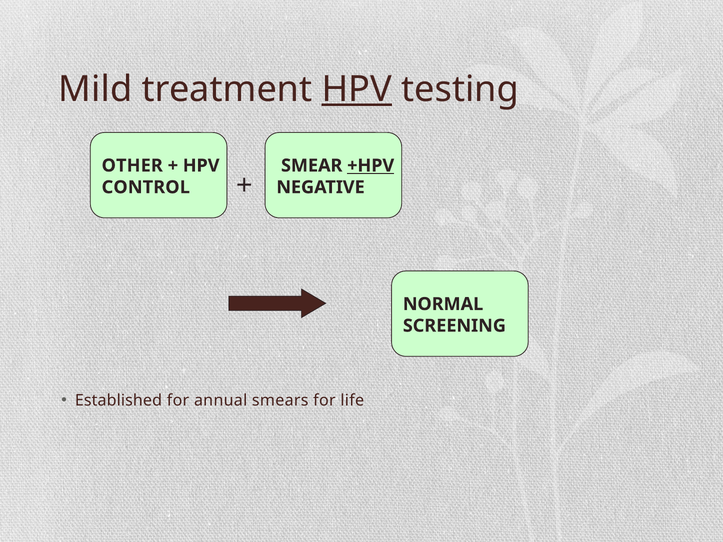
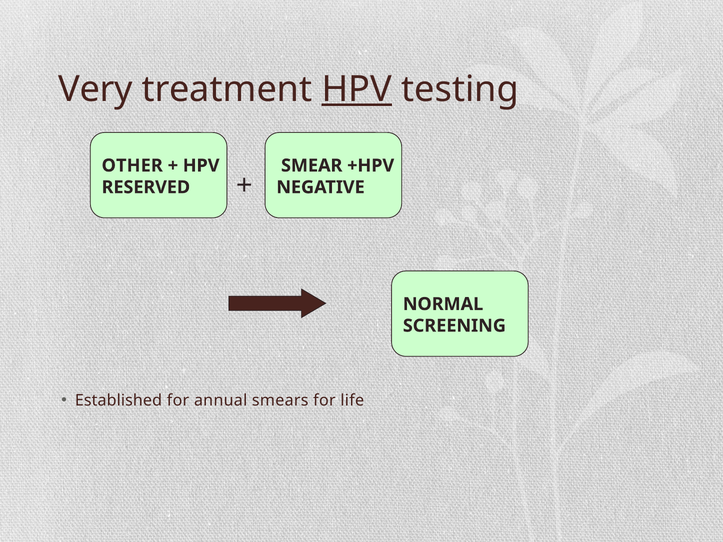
Mild: Mild -> Very (96, 89)
+HPV underline: present -> none (371, 166)
CONTROL: CONTROL -> RESERVED (146, 187)
